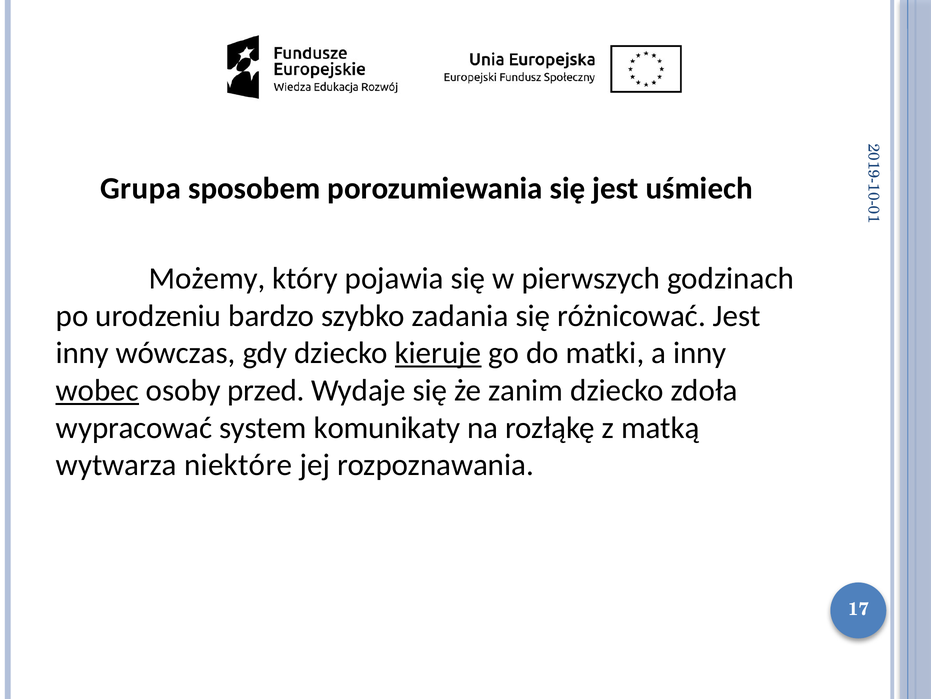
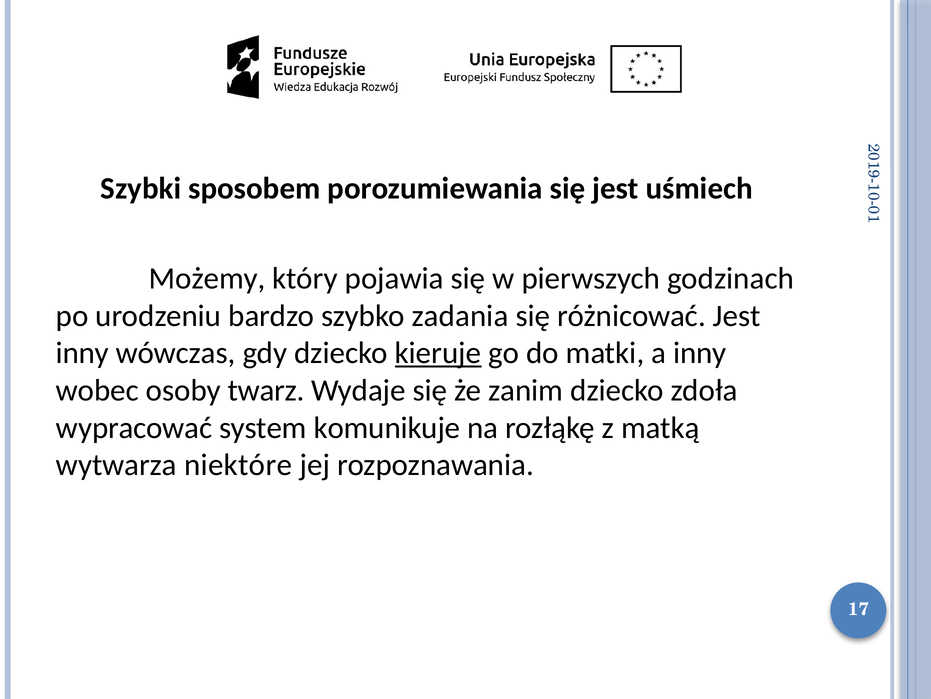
Grupa: Grupa -> Szybki (141, 188)
wobec underline: present -> none (97, 390)
przed: przed -> twarz (266, 390)
komunikaty: komunikaty -> komunikuje (387, 427)
